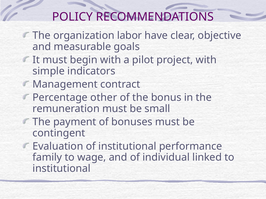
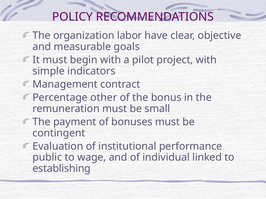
family: family -> public (47, 158)
institutional: institutional -> establishing (62, 169)
